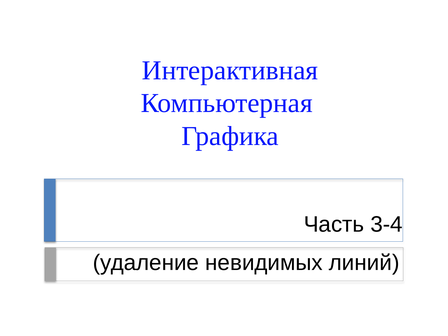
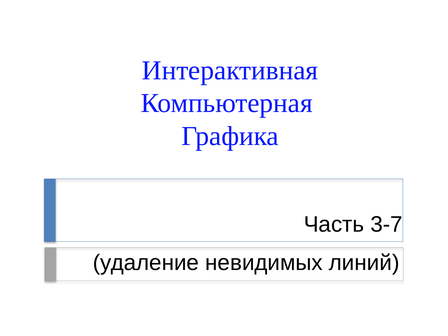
3-4: 3-4 -> 3-7 (387, 224)
